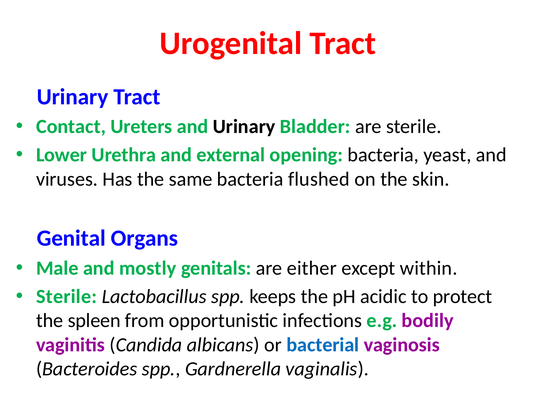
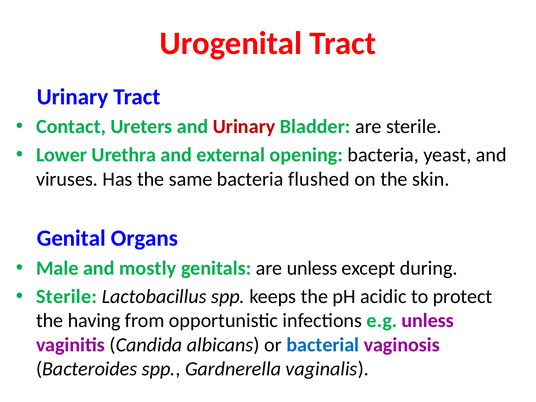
Urinary colour: black -> red (244, 127)
are either: either -> unless (312, 268)
within: within -> during (429, 268)
spleen: spleen -> having (94, 321)
e.g bodily: bodily -> unless (428, 321)
